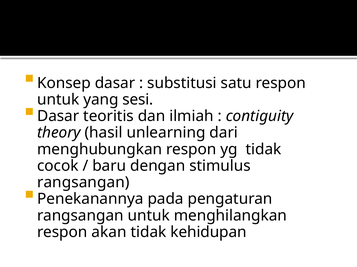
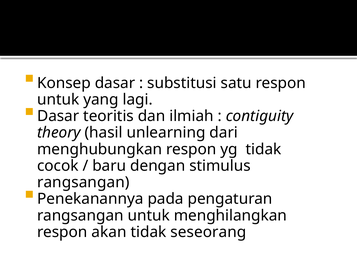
sesi: sesi -> lagi (138, 100)
kehidupan: kehidupan -> seseorang (208, 233)
